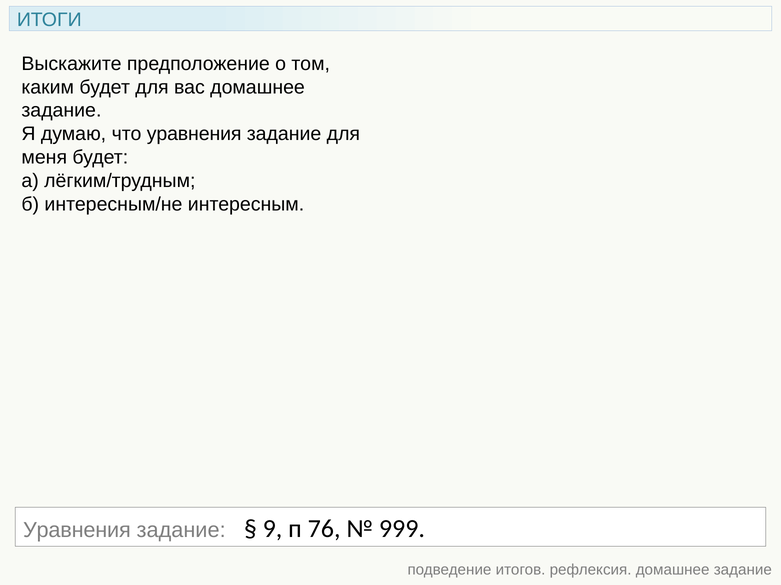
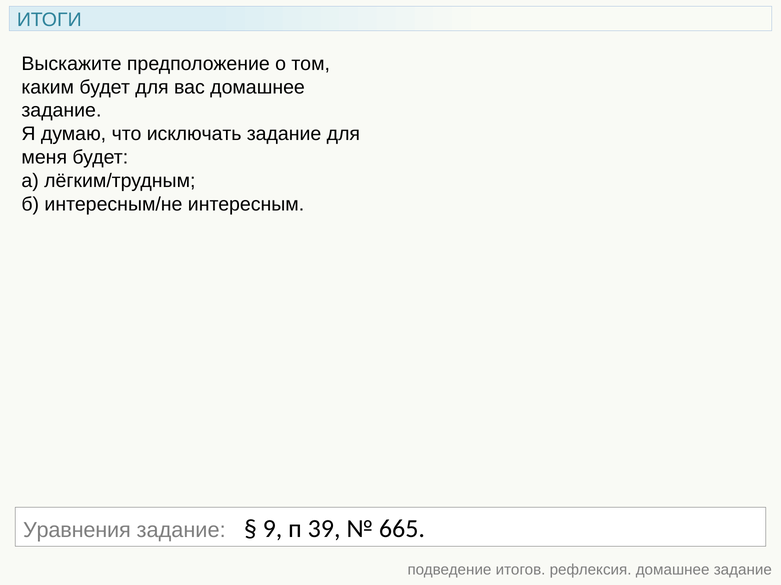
что уравнения: уравнения -> исключать (194, 134)
76: 76 -> 39 (324, 529)
999: 999 -> 665 (402, 529)
